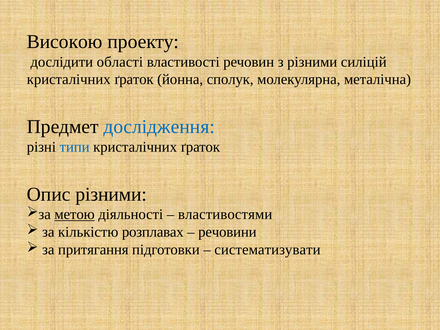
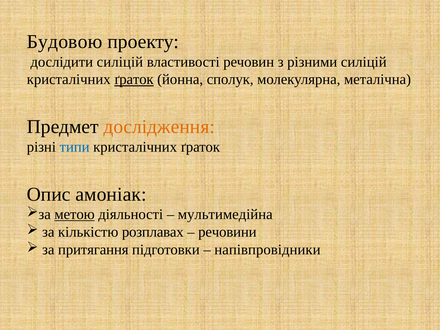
Високою: Високою -> Будовою (65, 42)
дослідити області: області -> силіцій (120, 62)
ґраток underline: none -> present (134, 79)
дослідження colour: blue -> orange (159, 127)
Опис різними: різними -> амоніак (111, 194)
властивостями: властивостями -> мультимедійна (225, 214)
систематизувати: систематизувати -> напівпровідники (267, 250)
